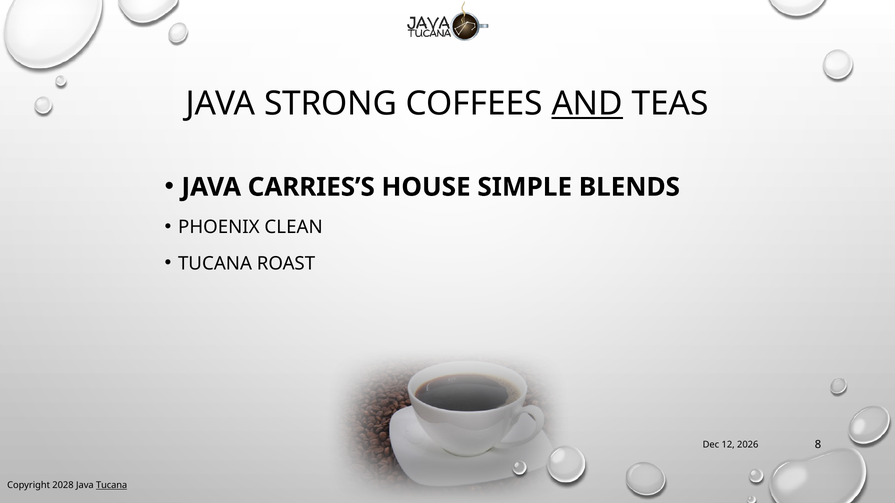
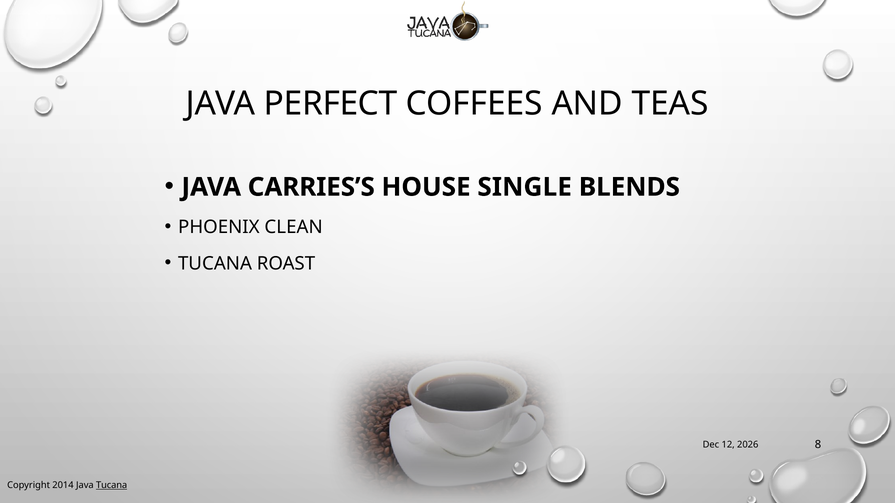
STRONG: STRONG -> PERFECT (331, 104)
AND underline: present -> none (587, 104)
SIMPLE: SIMPLE -> SINGLE (525, 187)
2028: 2028 -> 2014 (63, 486)
